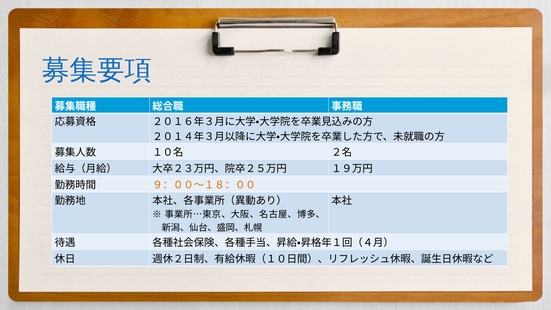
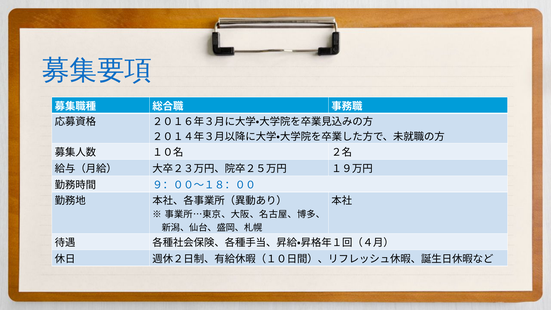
９：００～１８：００ colour: orange -> blue (204, 185)
